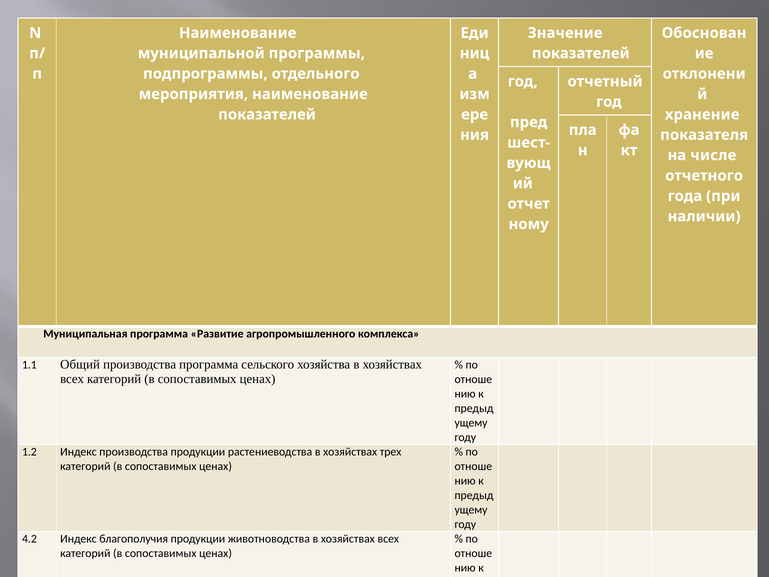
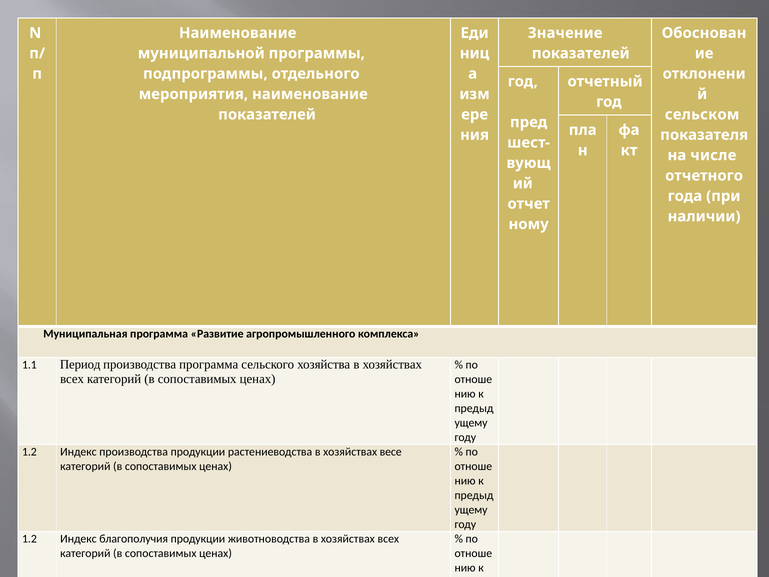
хранение: хранение -> сельском (702, 114)
Общий: Общий -> Период (80, 364)
трех: трех -> весе (391, 452)
4.2: 4.2 -> 1.2 (29, 539)
